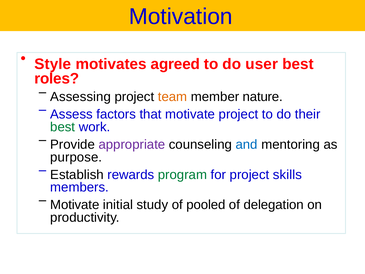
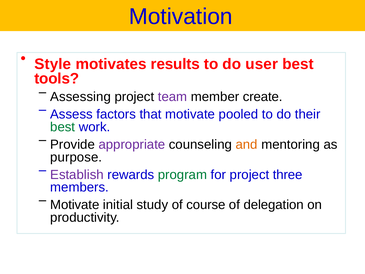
agreed: agreed -> results (175, 64)
roles: roles -> tools (57, 79)
team colour: orange -> purple (173, 97)
nature: nature -> create (263, 97)
motivate project: project -> pooled (238, 114)
and colour: blue -> orange (247, 144)
Establish colour: black -> purple (77, 175)
skills: skills -> three (288, 175)
pooled: pooled -> course (206, 205)
